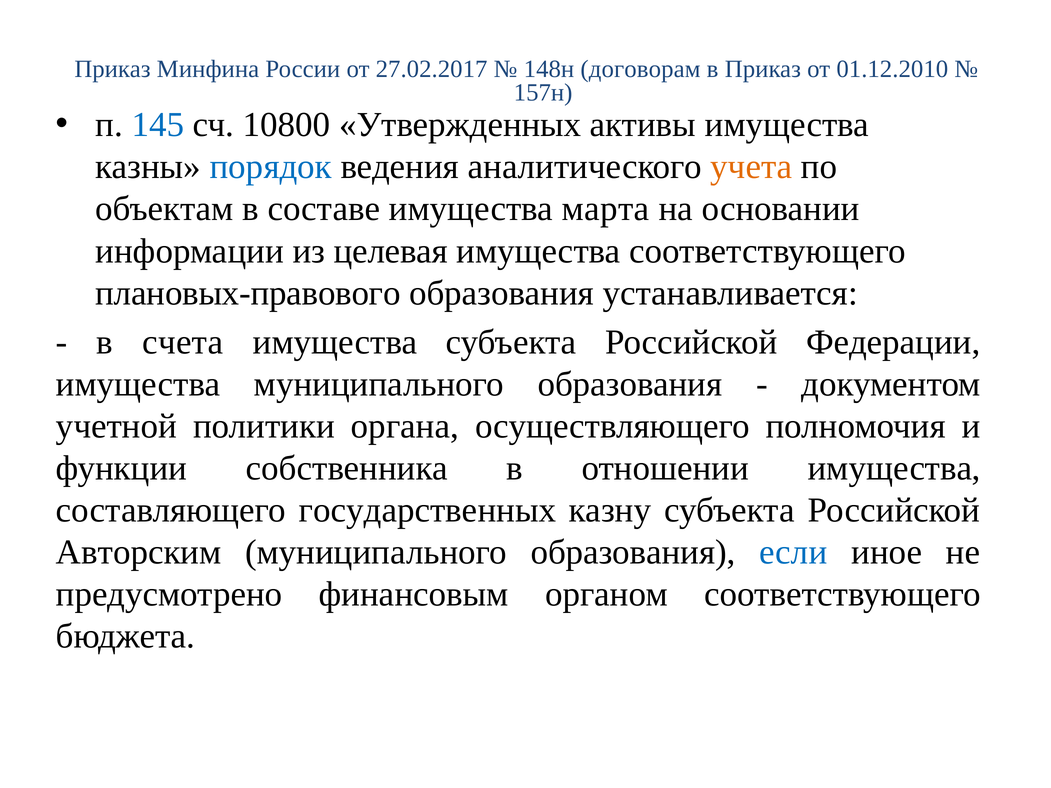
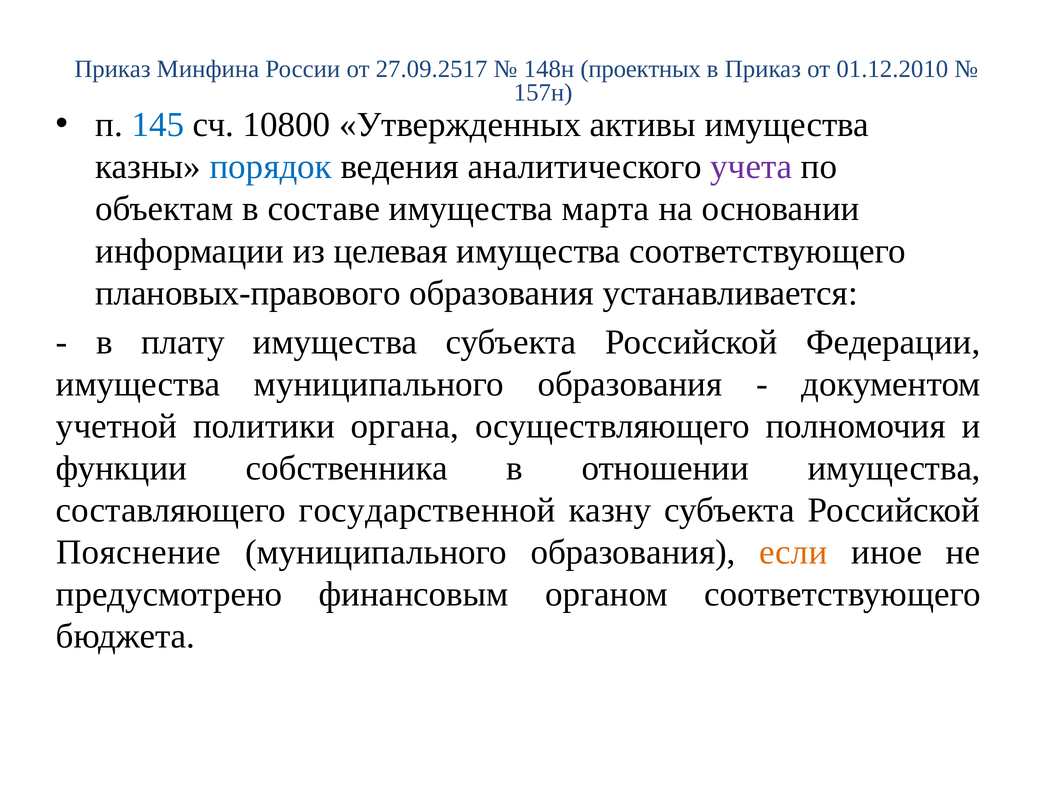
27.02.2017: 27.02.2017 -> 27.09.2517 (432, 69)
договорам: договорам -> проектных (641, 69)
учета colour: orange -> purple (751, 167)
счета: счета -> плату (183, 342)
государственных: государственных -> государственной (427, 510)
Авторским: Авторским -> Пояснение (138, 552)
если colour: blue -> orange (793, 552)
